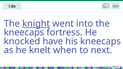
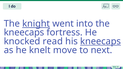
have: have -> read (53, 41)
kneecaps underline: none -> present (101, 41)
when: when -> move (65, 50)
